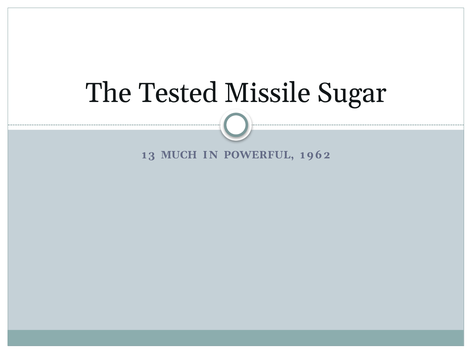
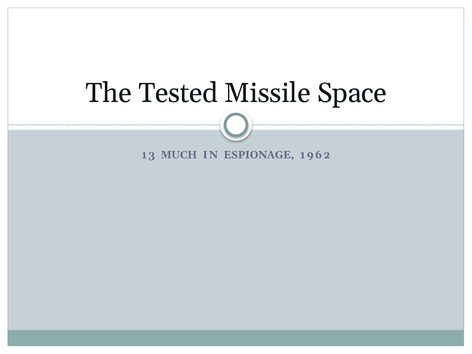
Sugar: Sugar -> Space (352, 93)
POWERFUL: POWERFUL -> ESPIONAGE (259, 155)
